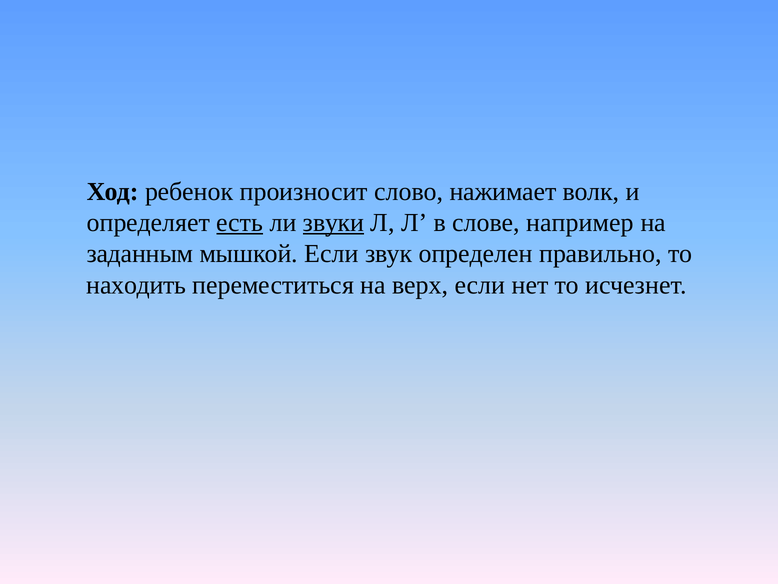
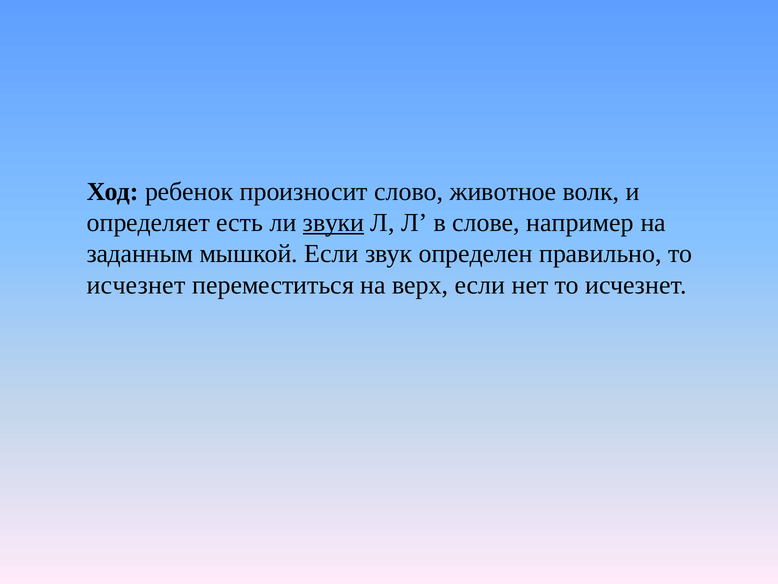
нажимает: нажимает -> животное (503, 191)
есть underline: present -> none (240, 222)
находить: находить -> исчезнет (136, 285)
